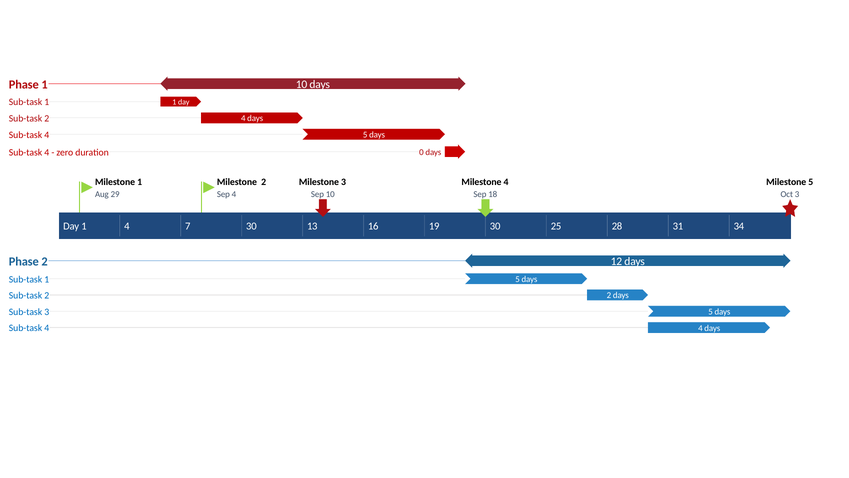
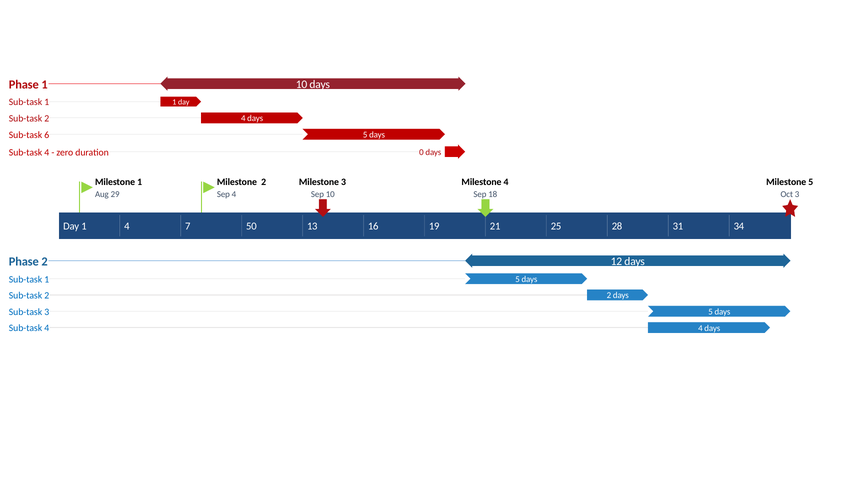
4: 4 -> 6 (47, 135)
7 30: 30 -> 50 (251, 226)
19 30: 30 -> 21 (495, 226)
